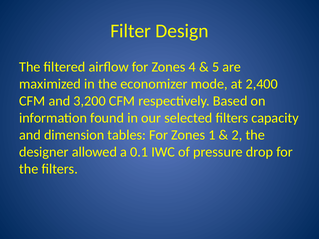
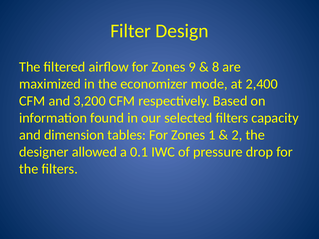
4: 4 -> 9 (192, 67)
5: 5 -> 8 (216, 67)
